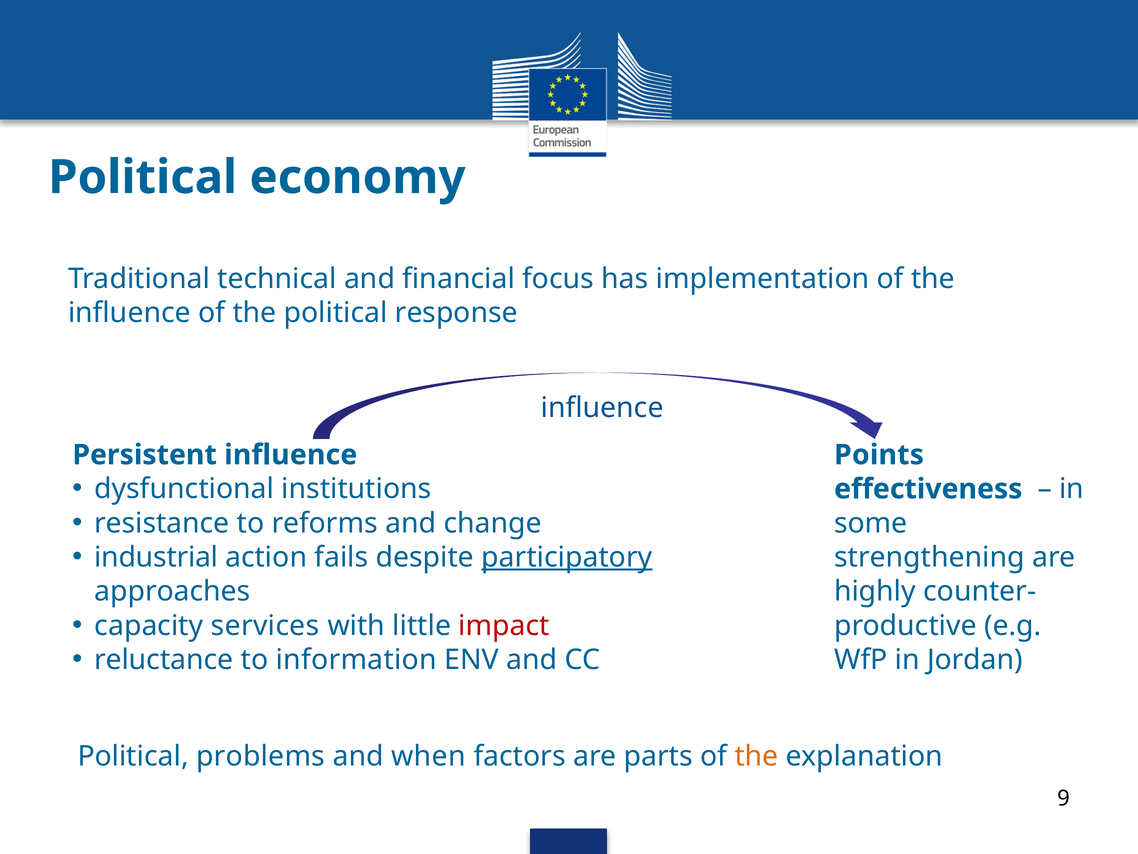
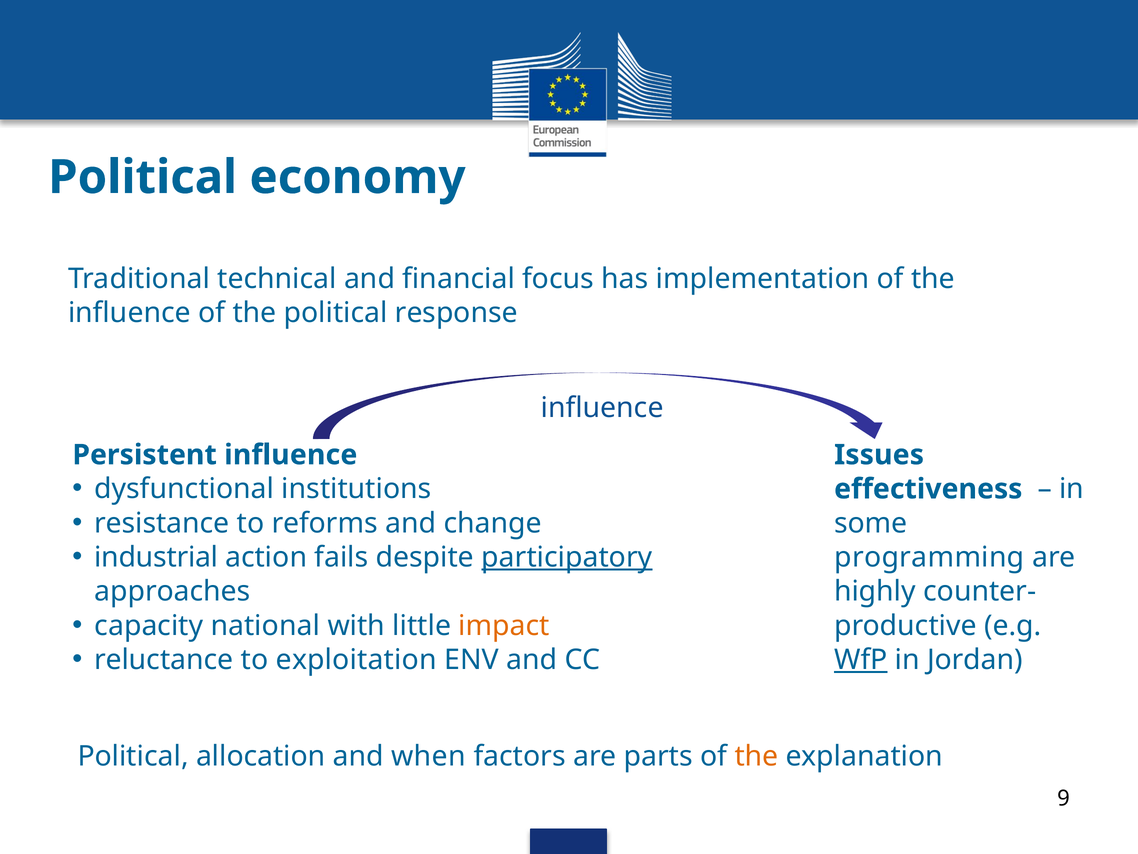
Points: Points -> Issues (879, 455)
strengthening: strengthening -> programming (929, 557)
services: services -> national (265, 625)
impact colour: red -> orange (504, 625)
information: information -> exploitation (356, 659)
WfP underline: none -> present (861, 659)
problems: problems -> allocation (261, 756)
